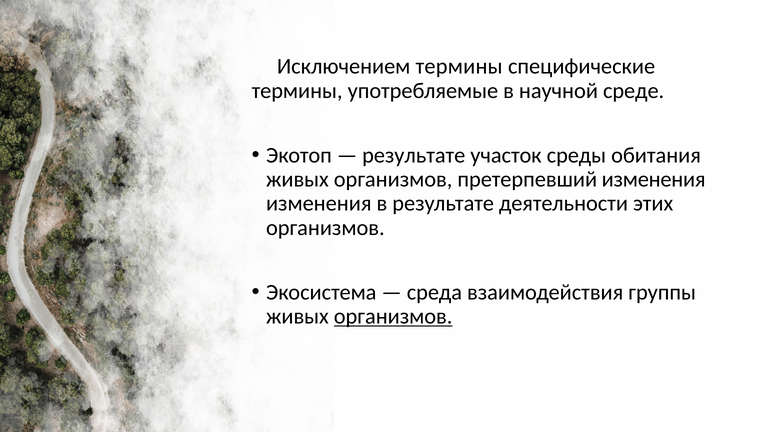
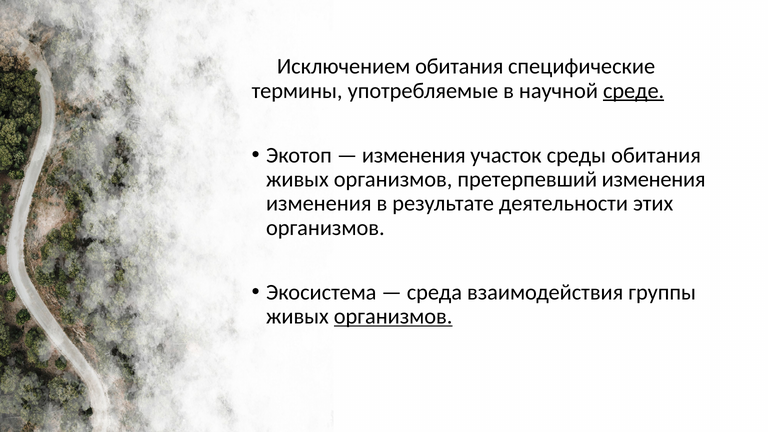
Исключением термины: термины -> обитания (459, 67)
среде underline: none -> present (634, 91)
результате: результате -> изменения (414, 155)
